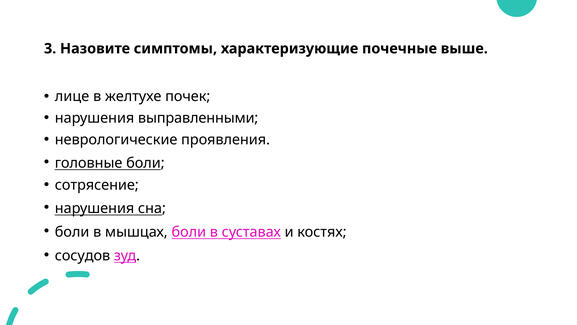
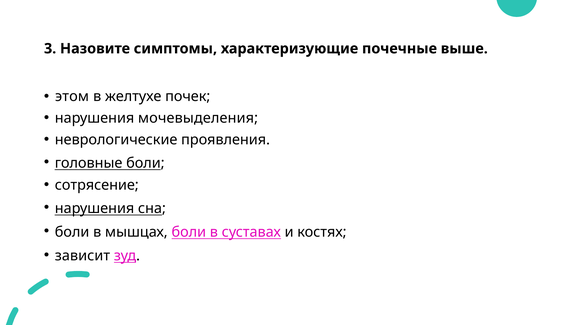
лице: лице -> этом (72, 96)
выправленными: выправленными -> мочевыделения (198, 118)
сосудов: сосудов -> зависит (82, 256)
